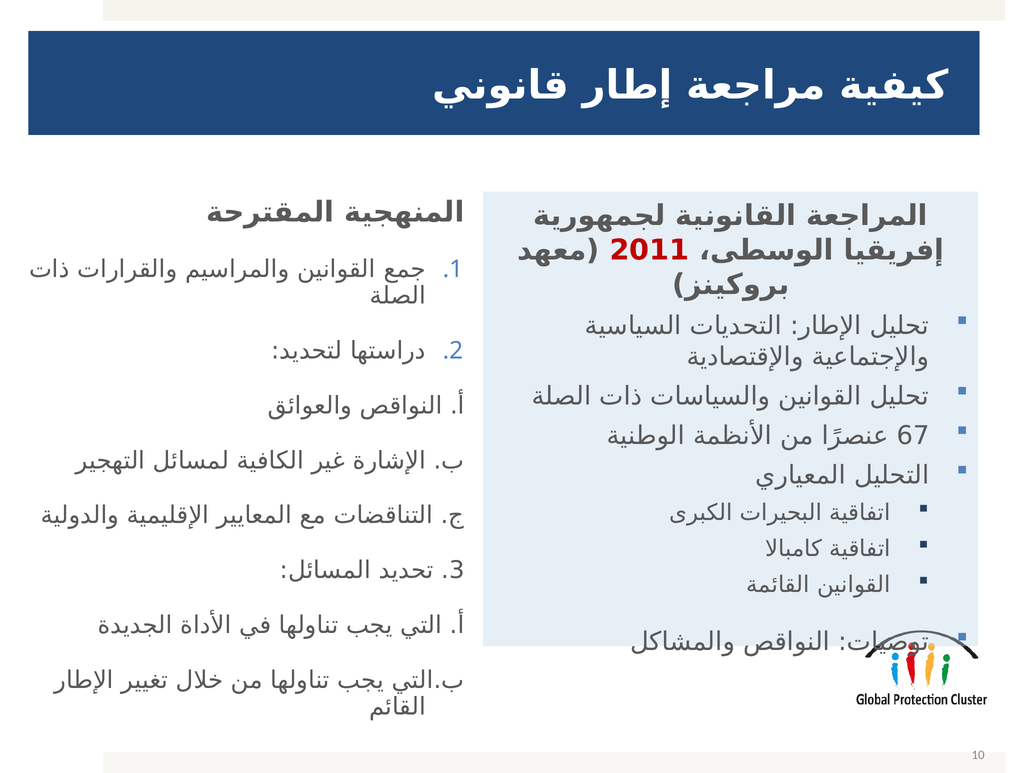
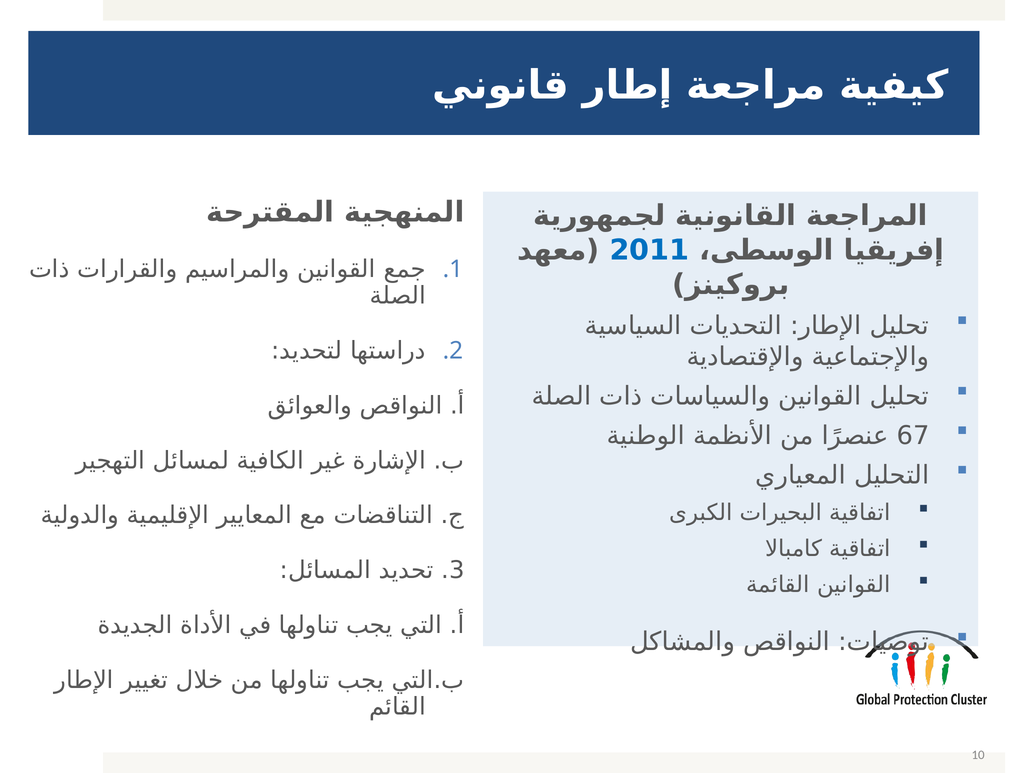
2011 colour: red -> blue (649, 250)
